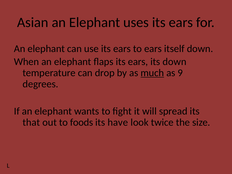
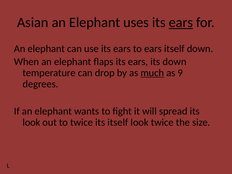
ears underline: none -> present (181, 22)
that: that -> look (31, 122)
to foods: foods -> twice (82, 122)
its have: have -> itself (118, 122)
